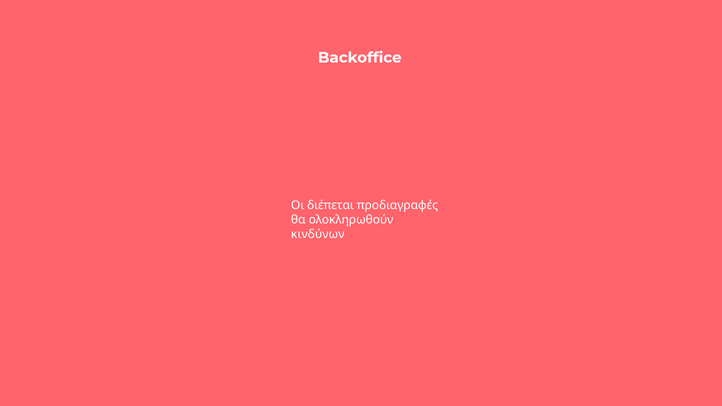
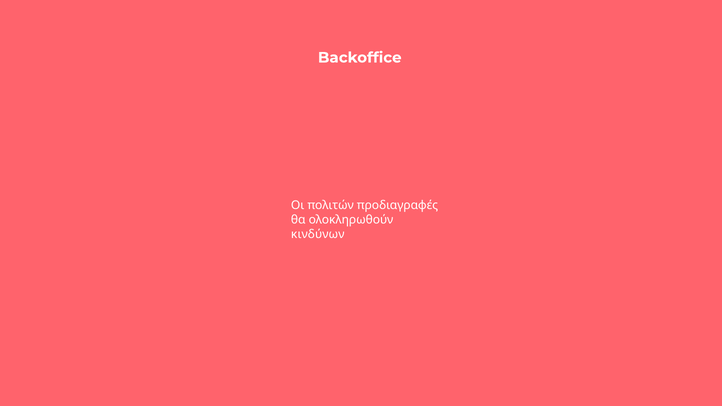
διέπεται: διέπεται -> πολιτών (331, 205)
